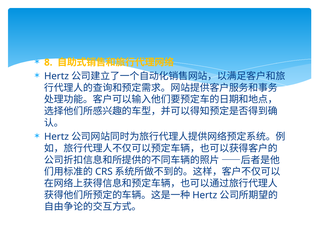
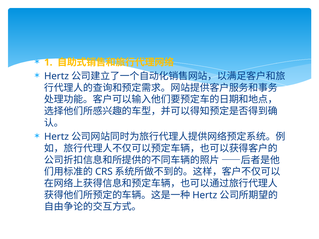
8: 8 -> 1 (48, 62)
